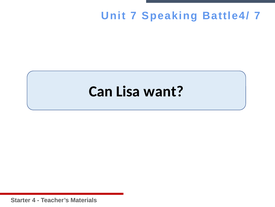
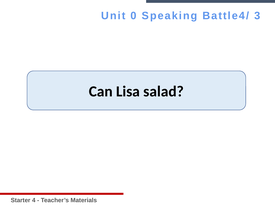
Unit 7: 7 -> 0 (134, 16)
Battle4/ 7: 7 -> 3 (257, 16)
want: want -> salad (164, 91)
